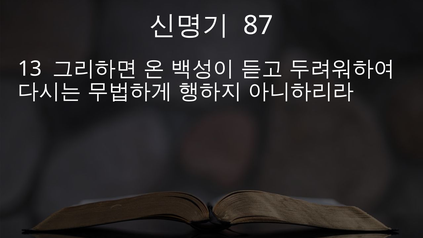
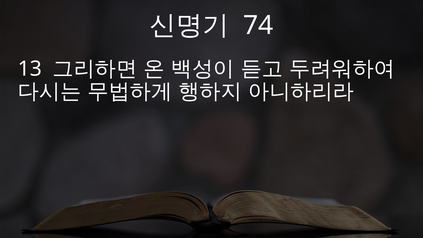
87: 87 -> 74 (258, 25)
